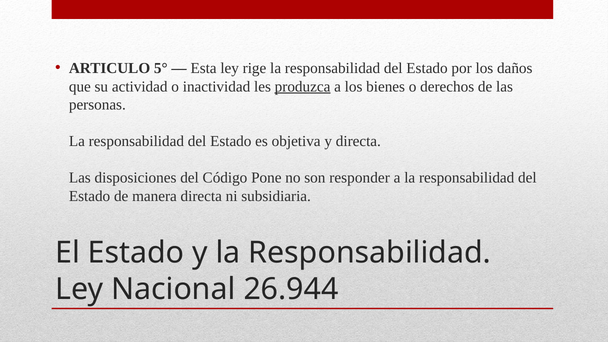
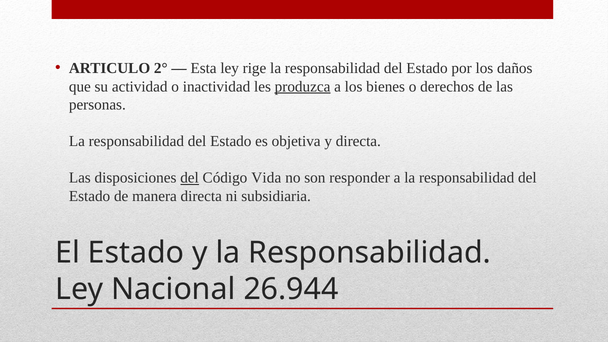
5°: 5° -> 2° (161, 68)
del underline: none -> present (190, 178)
Pone: Pone -> Vida (266, 178)
